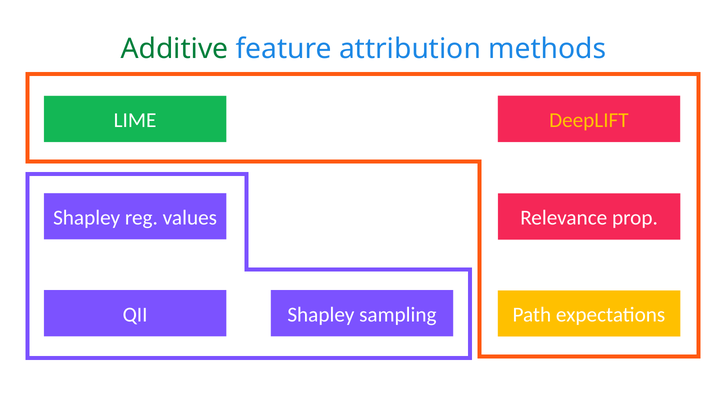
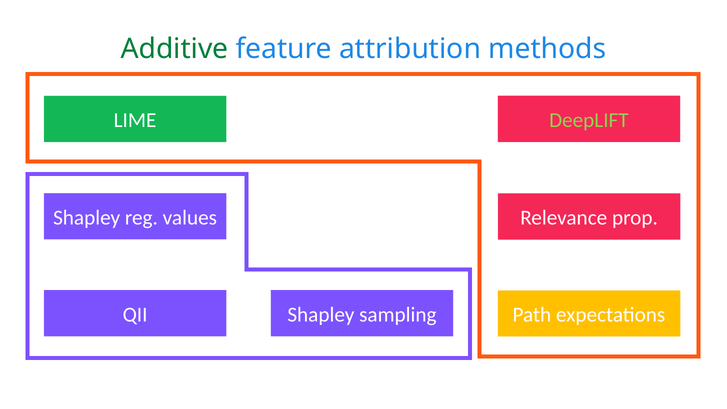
DeepLIFT colour: yellow -> light green (589, 120)
